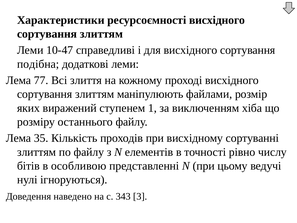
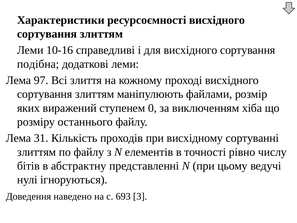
10-47: 10-47 -> 10-16 (60, 50)
77: 77 -> 97 (41, 80)
1: 1 -> 0 (152, 108)
35: 35 -> 31 (41, 138)
особливою: особливою -> абстрактну (79, 166)
343: 343 -> 693 (123, 196)
